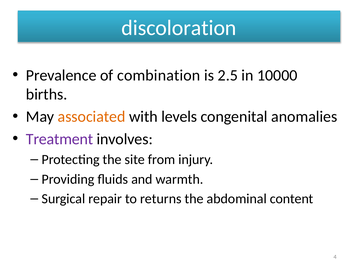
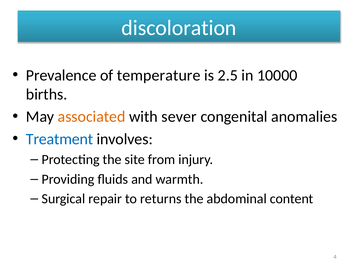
combination: combination -> temperature (159, 75)
levels: levels -> sever (179, 116)
Treatment colour: purple -> blue (60, 139)
